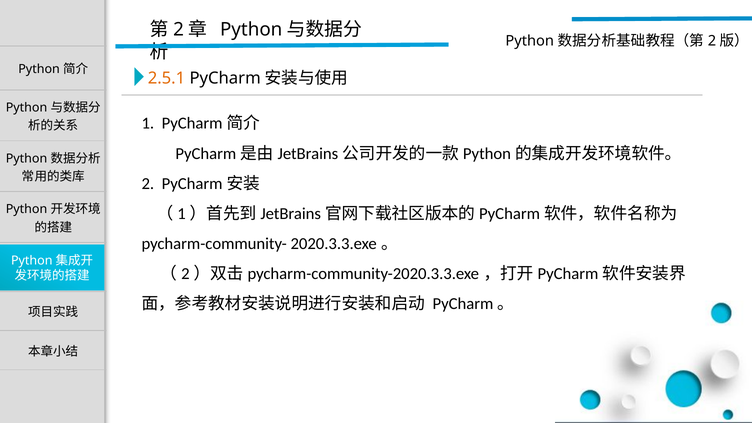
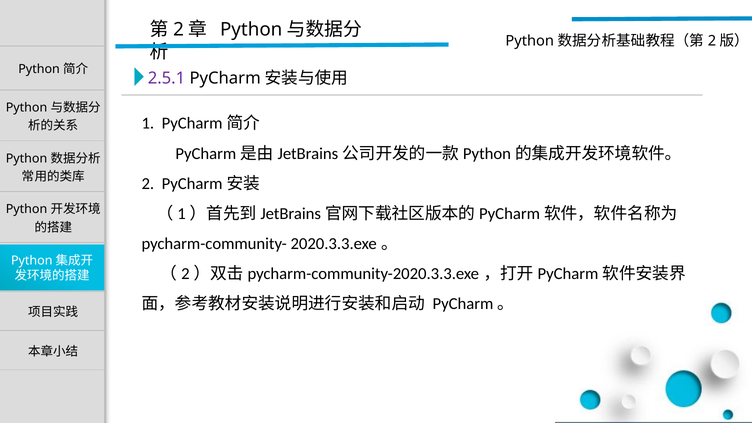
2.5.1 colour: orange -> purple (166, 78)
